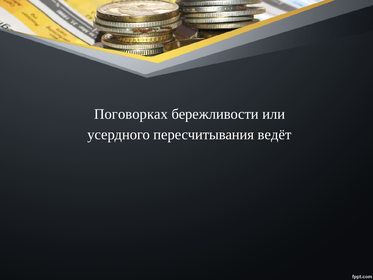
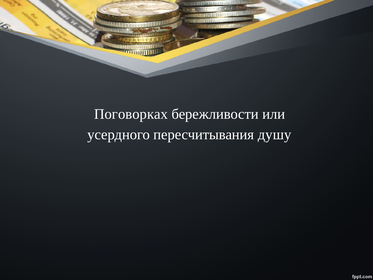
ведёт: ведёт -> душу (275, 134)
